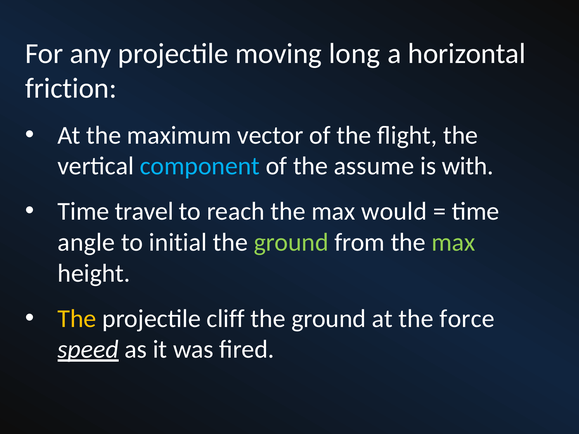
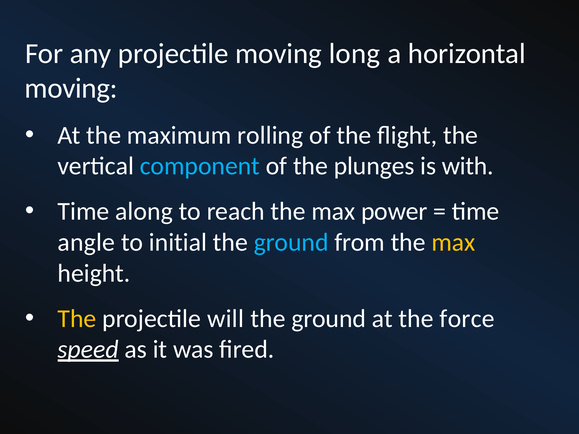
friction: friction -> moving (71, 88)
vector: vector -> rolling (270, 135)
assume: assume -> plunges (374, 166)
travel: travel -> along (144, 212)
would: would -> power (394, 212)
ground colour: light green -> light blue (291, 242)
max colour: light green -> yellow (453, 242)
cliff: cliff -> will (226, 319)
